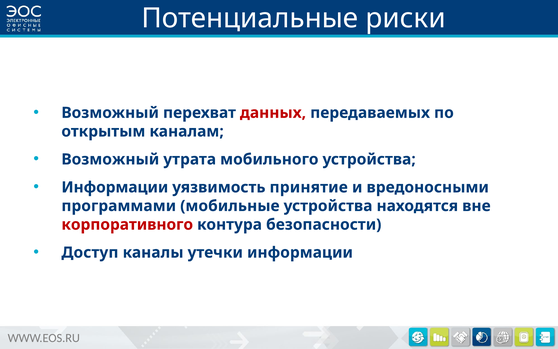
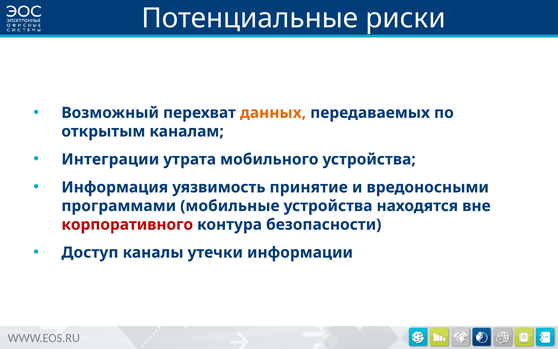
данных colour: red -> orange (273, 113)
Возможный: Возможный -> Интеграции (110, 159)
Информации: Информации -> Информация (115, 187)
